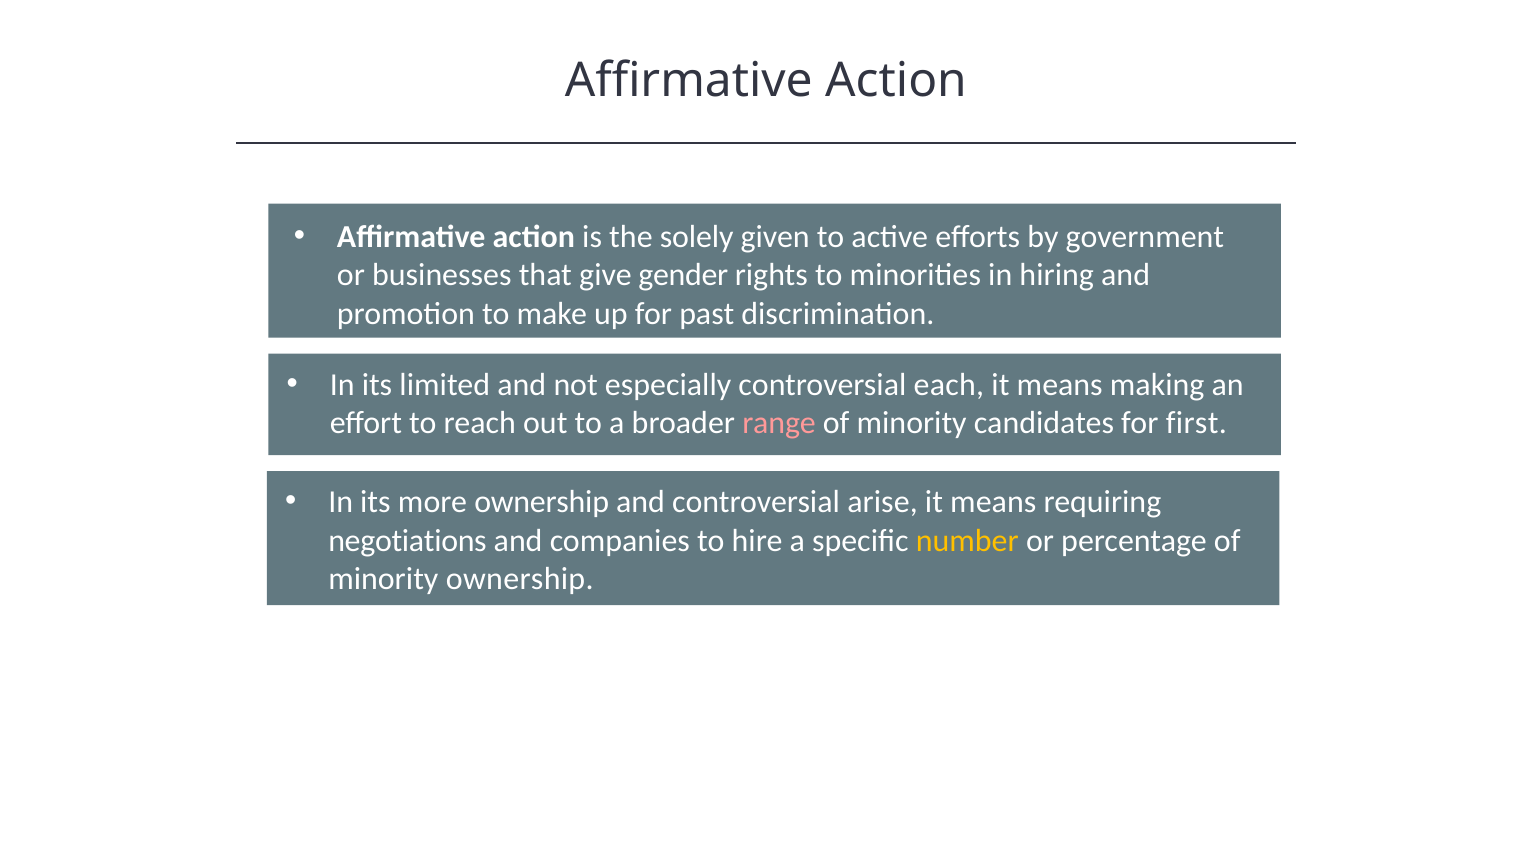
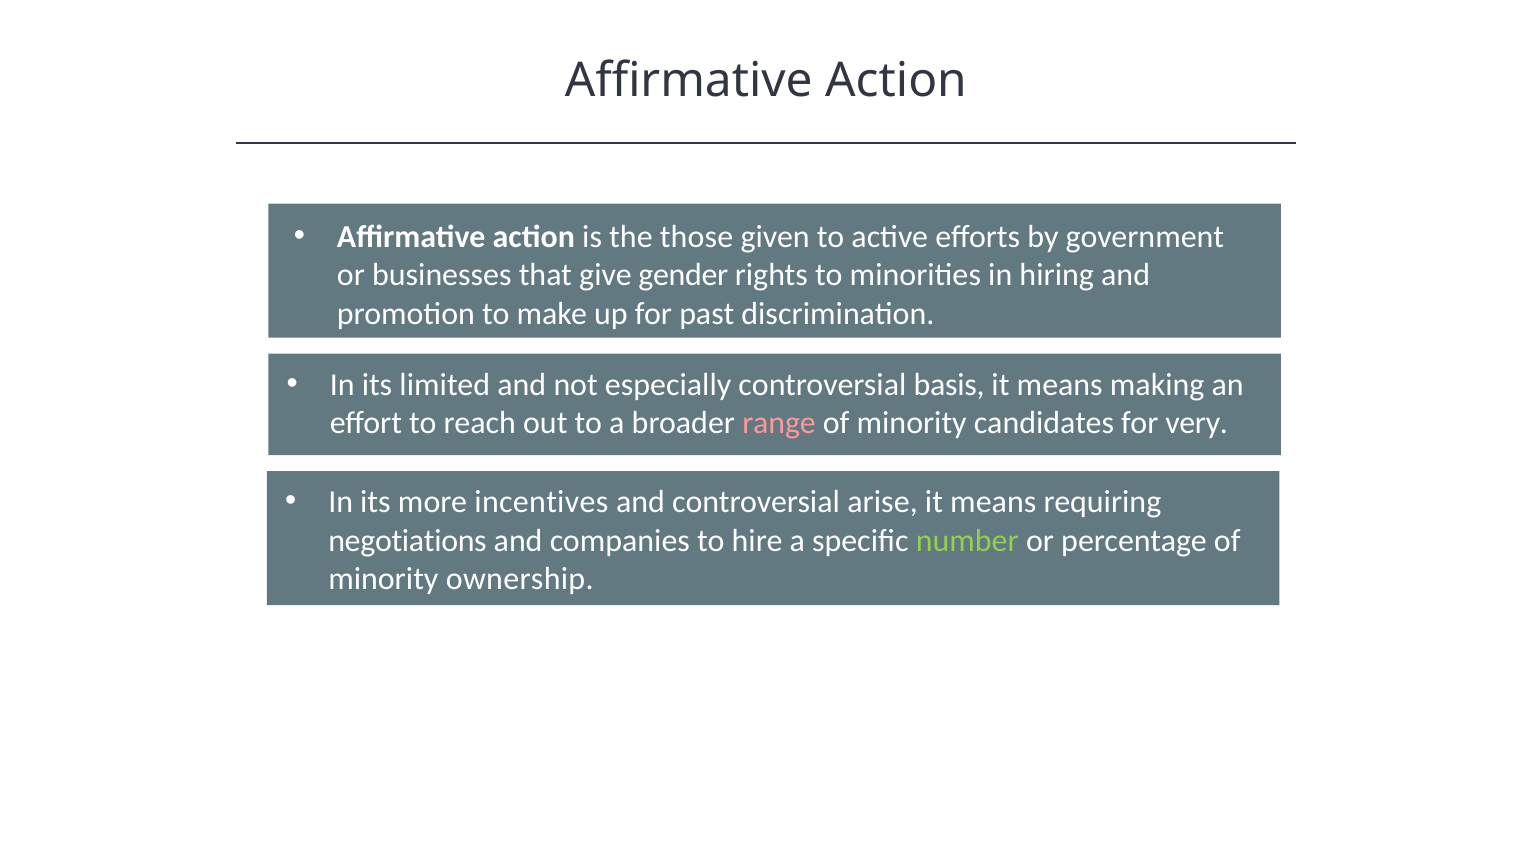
solely: solely -> those (696, 237)
each: each -> basis (949, 385)
first: first -> very (1197, 423)
more ownership: ownership -> incentives (541, 502)
number colour: yellow -> light green (967, 540)
